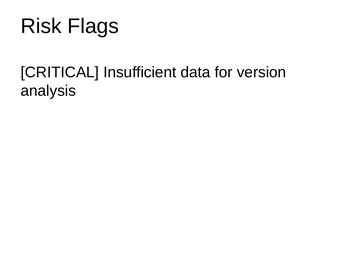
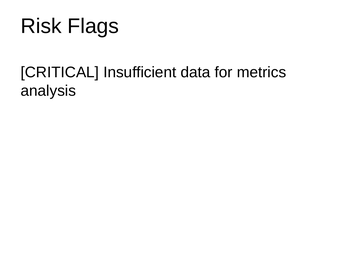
version: version -> metrics (262, 72)
